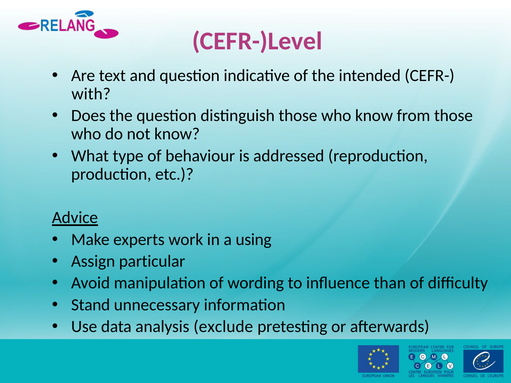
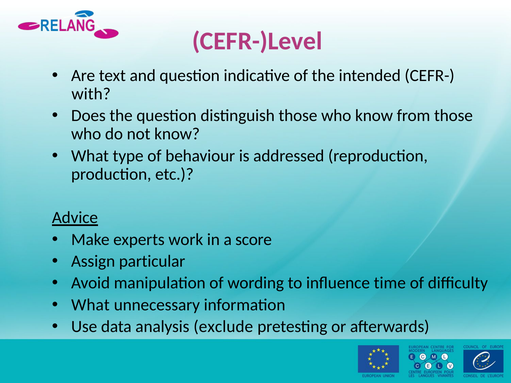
using: using -> score (254, 240)
than: than -> time (390, 283)
Stand: Stand -> What (90, 305)
